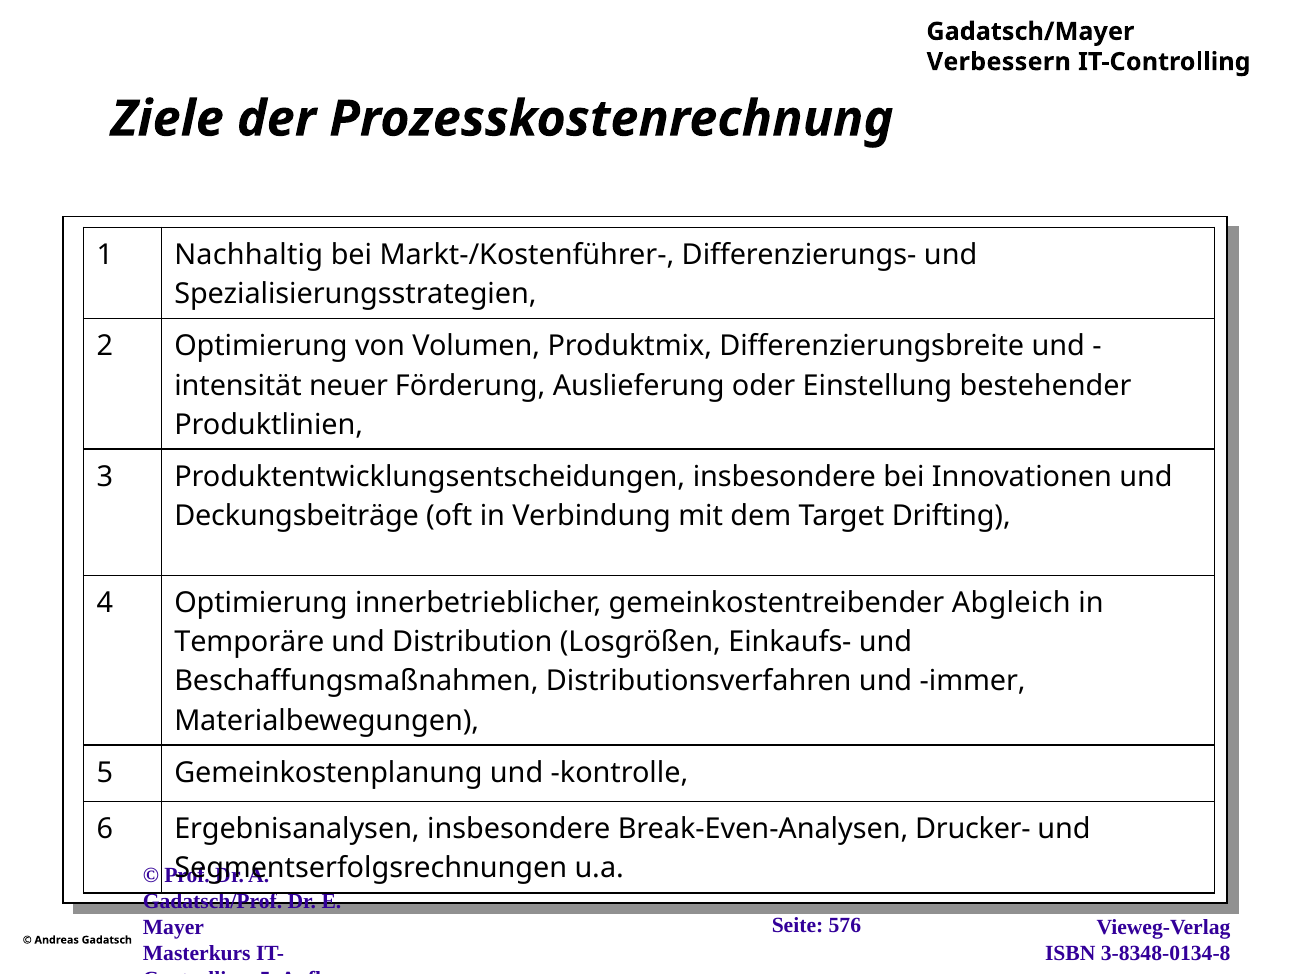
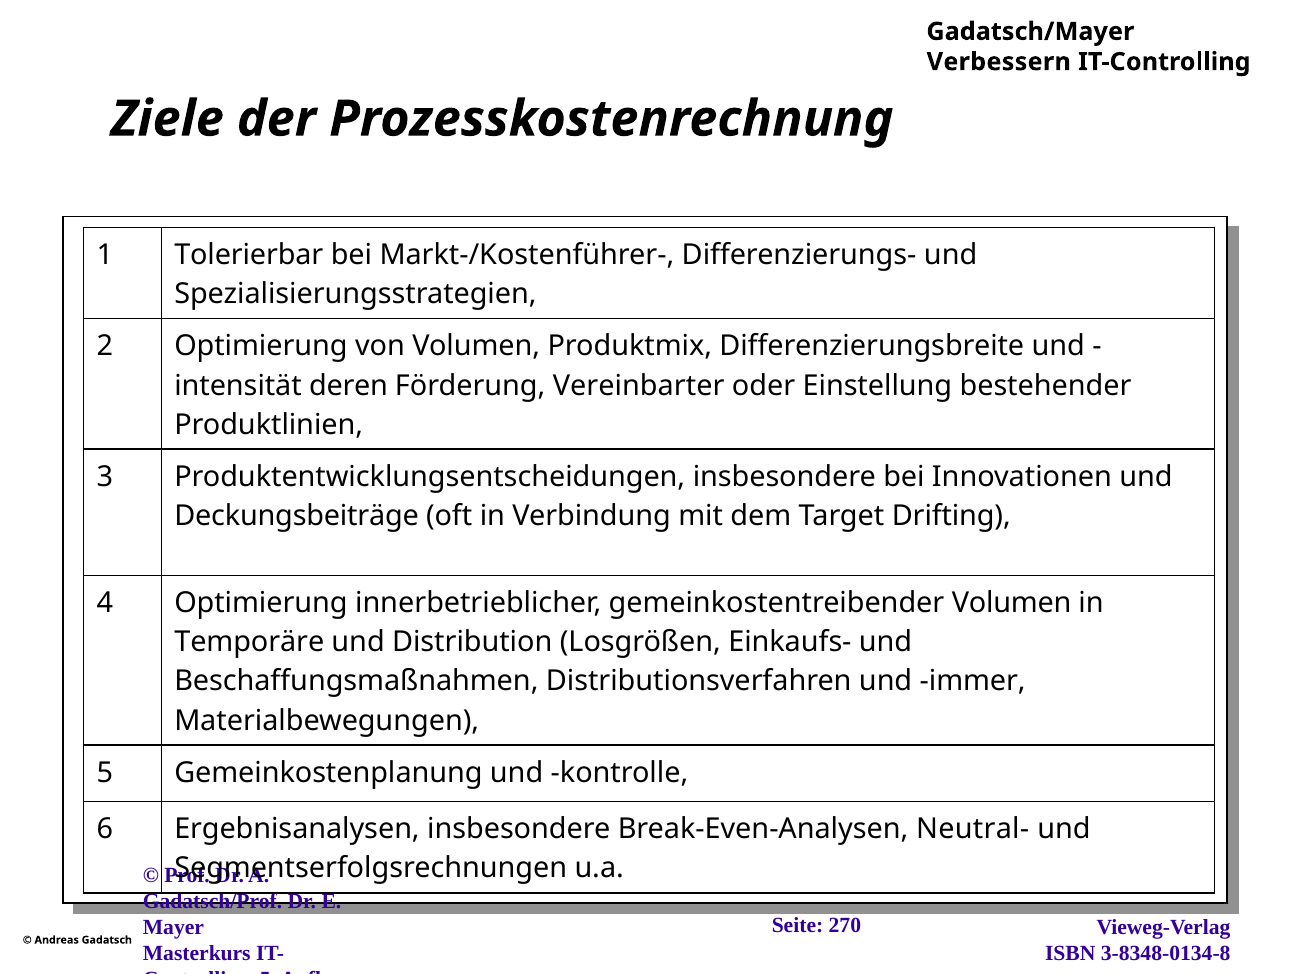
Nachhaltig: Nachhaltig -> Tolerierbar (249, 255)
neuer: neuer -> deren (349, 385)
Auslieferung: Auslieferung -> Vereinbarter (639, 385)
gemeinkostentreibender Abgleich: Abgleich -> Volumen (1012, 603)
Drucker-: Drucker- -> Neutral- (973, 829)
576: 576 -> 270 (845, 925)
